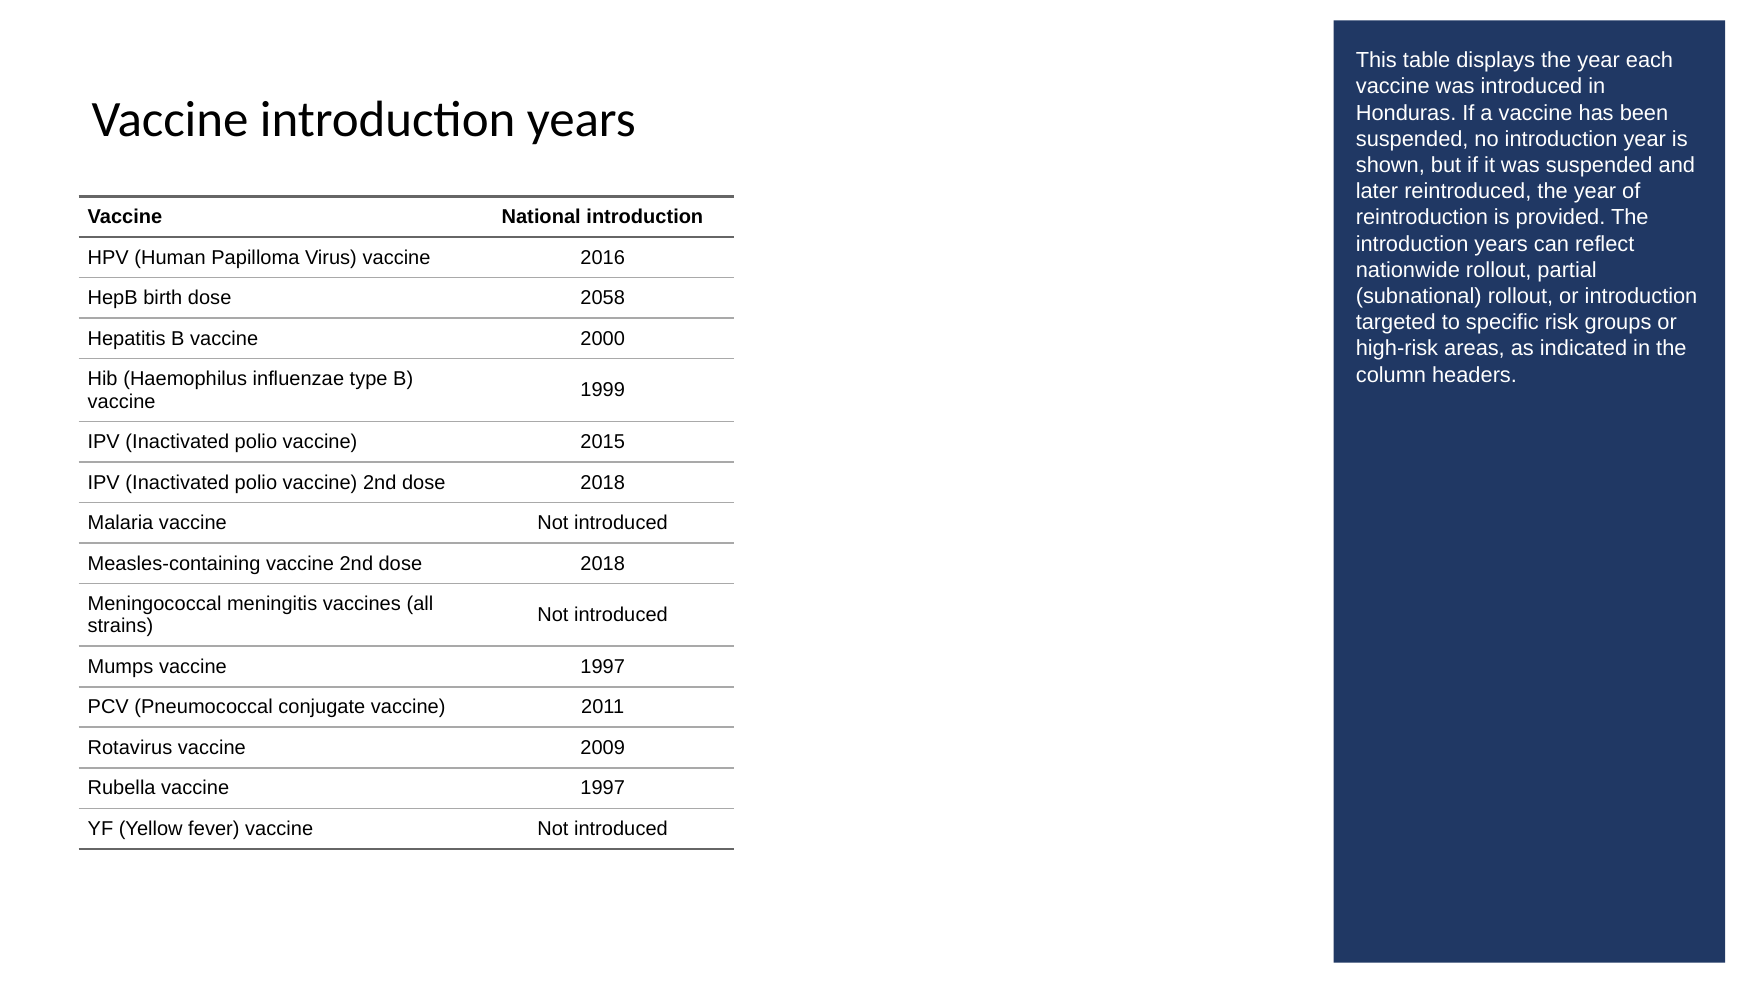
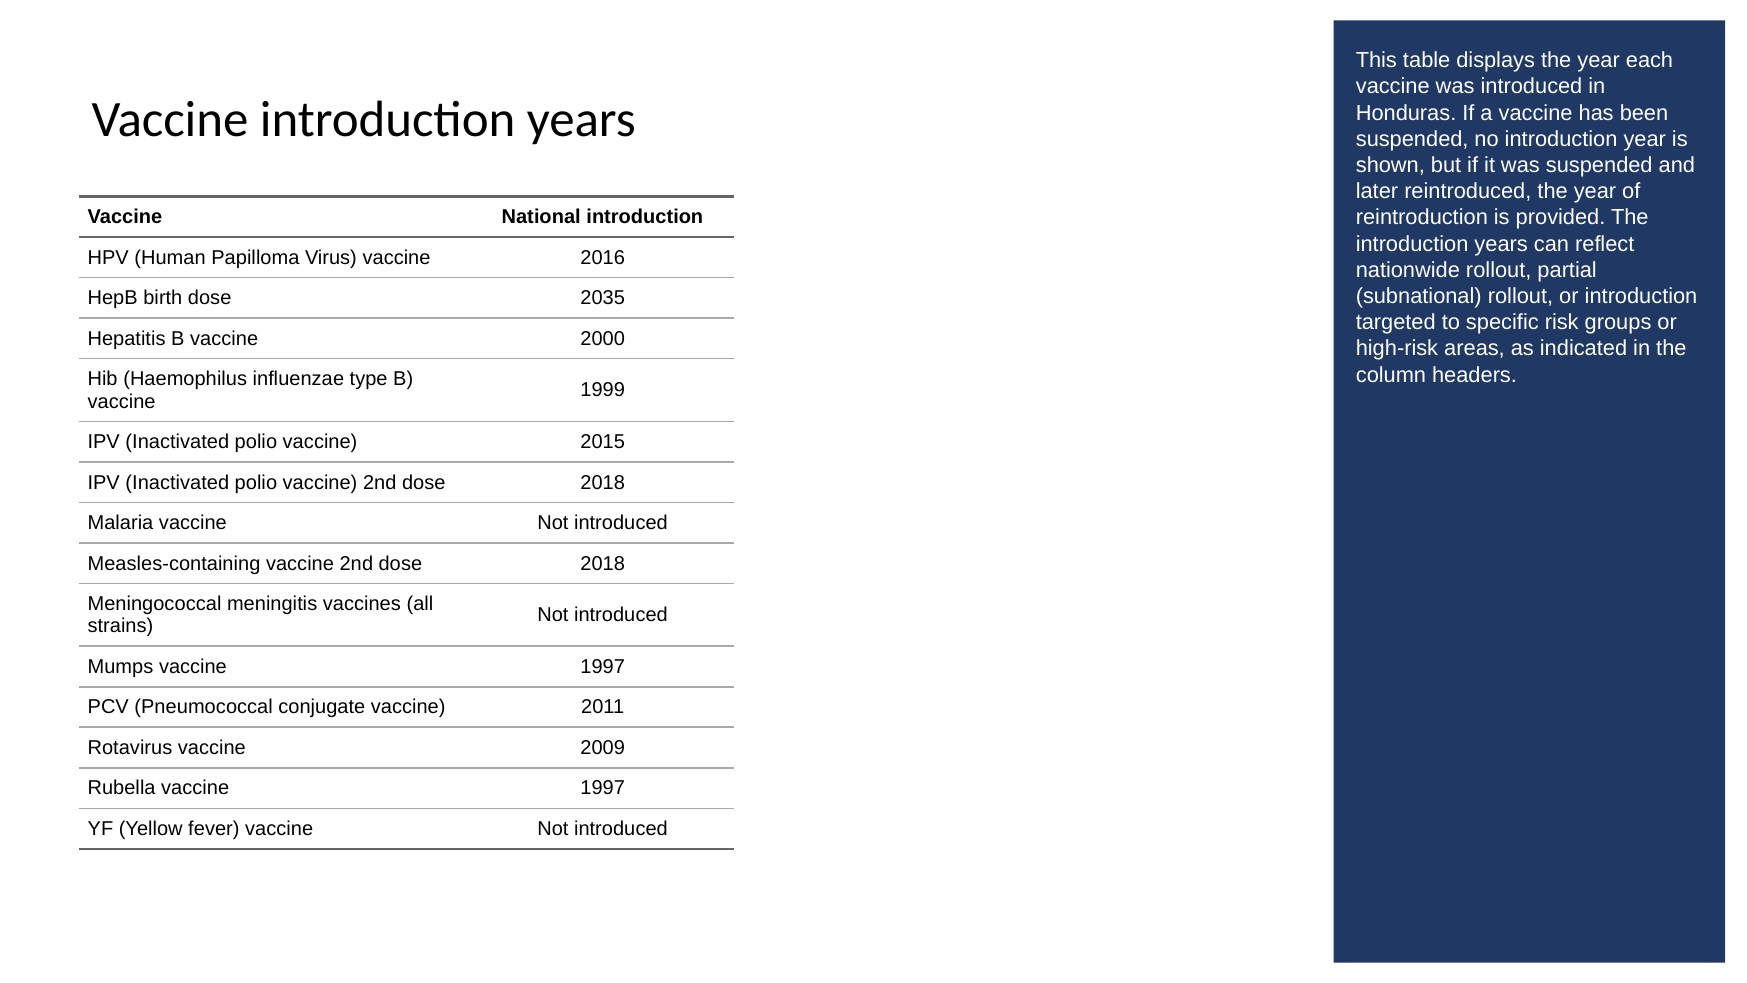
2058: 2058 -> 2035 (603, 298)
